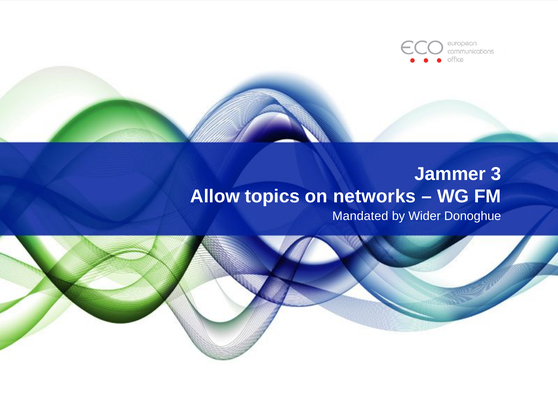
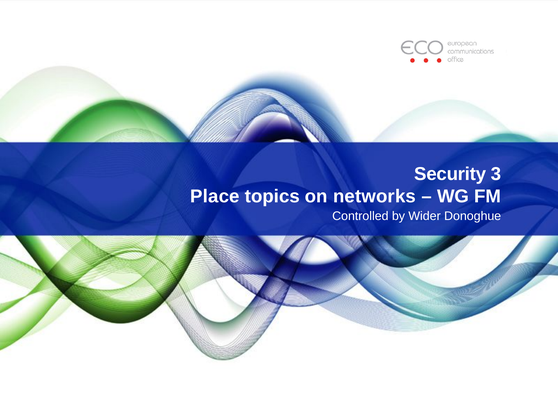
Jammer: Jammer -> Security (450, 174)
Allow: Allow -> Place (215, 196)
Mandated: Mandated -> Controlled (360, 216)
